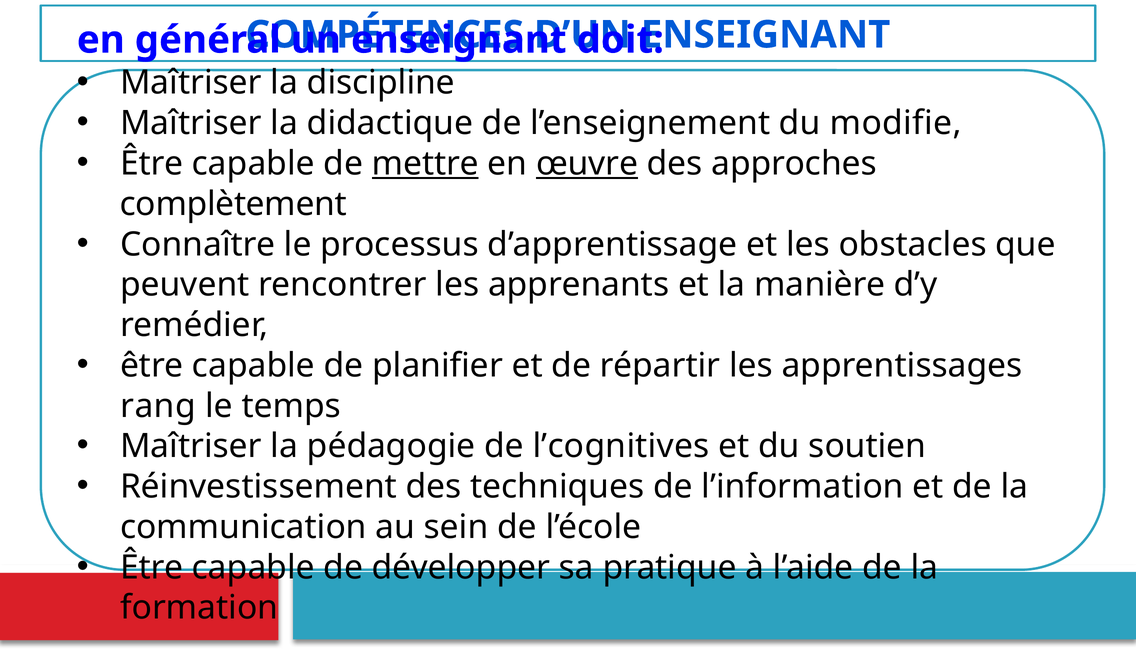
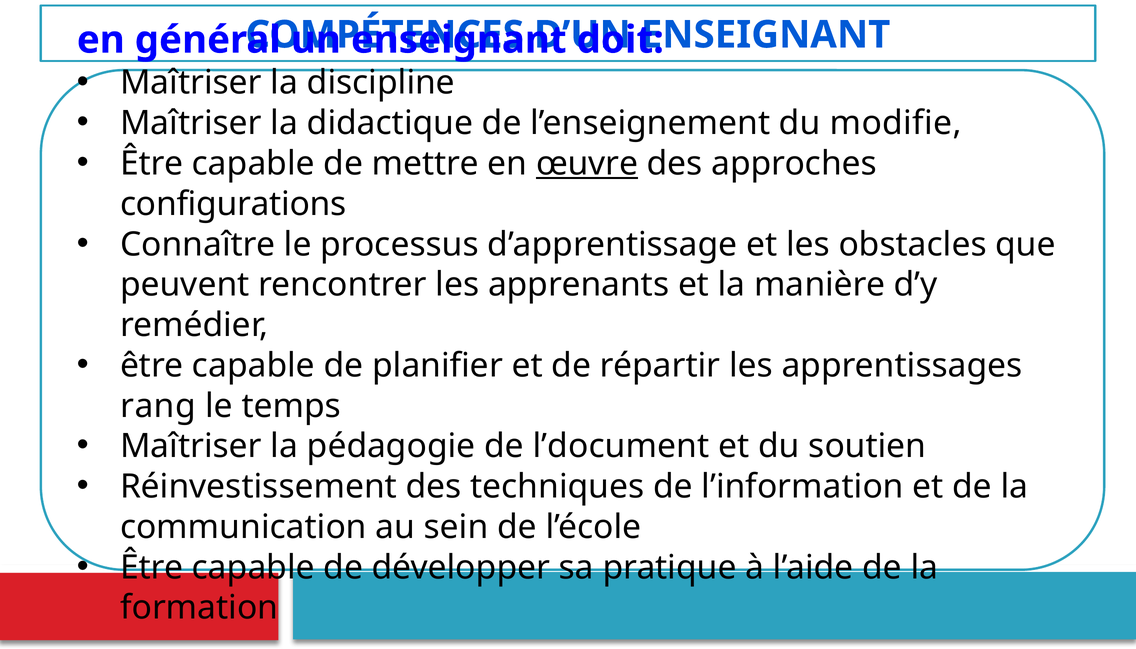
mettre underline: present -> none (425, 164)
complètement: complètement -> configurations (233, 204)
l’cognitives: l’cognitives -> l’document (621, 446)
